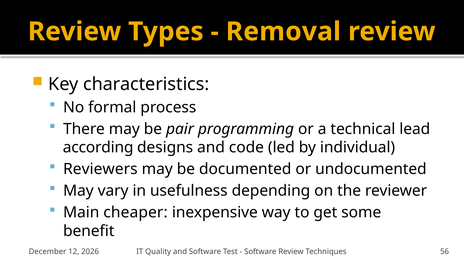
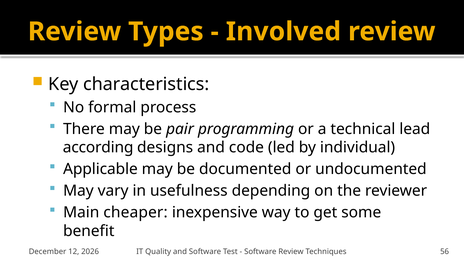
Removal: Removal -> Involved (283, 32)
Reviewers: Reviewers -> Applicable (100, 169)
